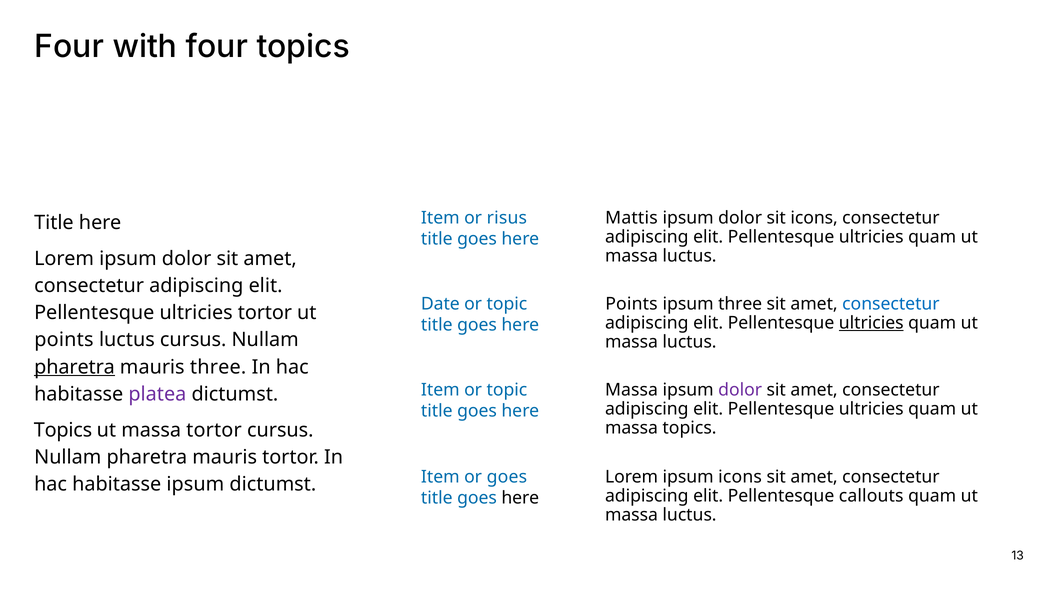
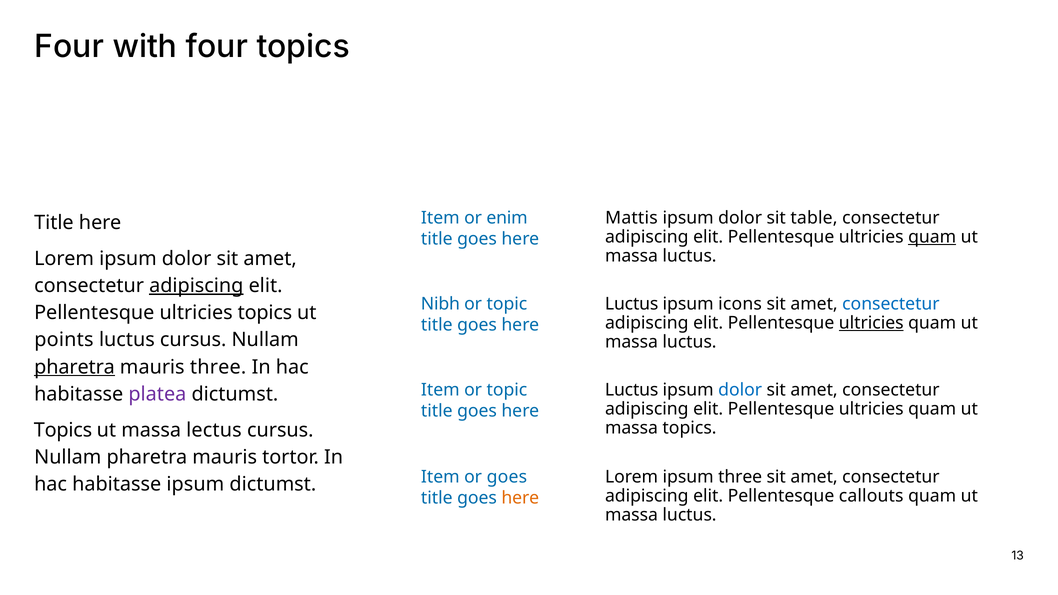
risus: risus -> enim (507, 218)
sit icons: icons -> table (814, 218)
quam underline: none -> present (932, 237)
adipiscing underline: none -> present (196, 286)
Date: Date -> Nibh (440, 304)
Points: Points -> Luctus (632, 304)
ipsum three: three -> icons (740, 304)
ultricies tortor: tortor -> topics (265, 313)
Massa: Massa -> Luctus (632, 390)
dolor colour: purple -> blue (740, 390)
massa tortor: tortor -> lectus (214, 430)
ipsum icons: icons -> three (740, 477)
here colour: black -> orange (520, 498)
